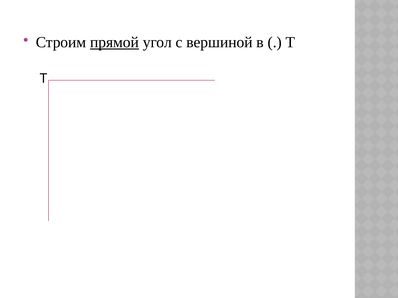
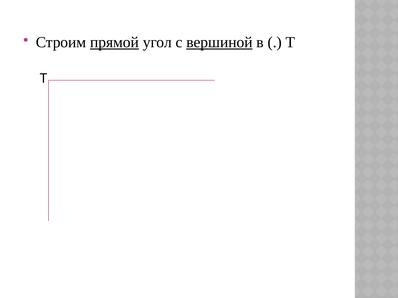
вершиной underline: none -> present (219, 42)
